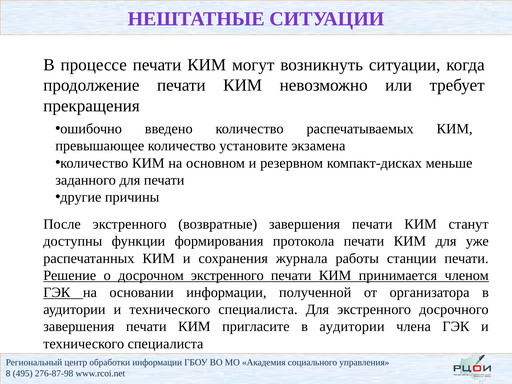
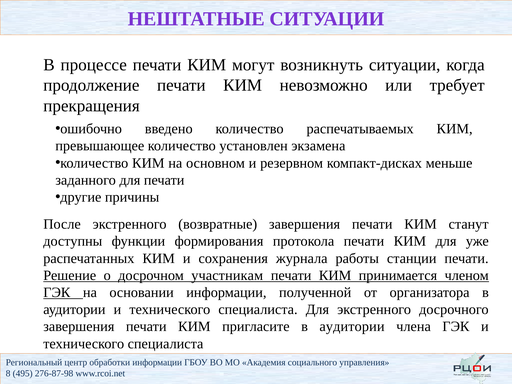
установите: установите -> установлен (254, 146)
досрочном экстренного: экстренного -> участникам (227, 275)
